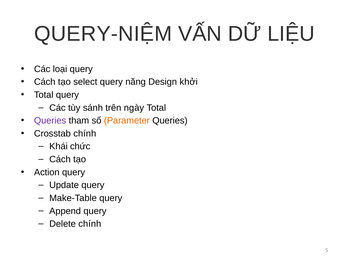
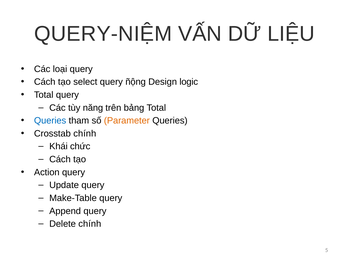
năng: năng -> ñộng (136, 82)
khởi: khởi -> logic (189, 82)
sánh: sánh -> năng (93, 108)
ngày: ngày -> bảng (134, 108)
Queries colour: purple -> blue (50, 121)
